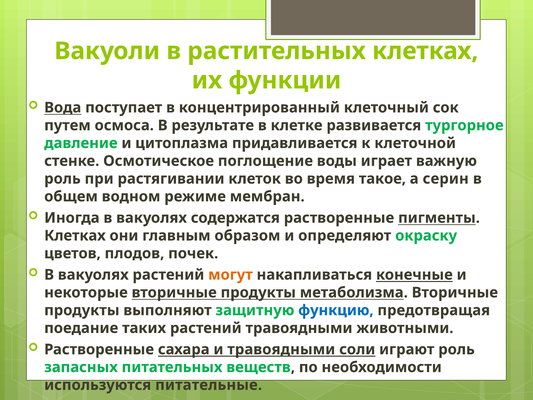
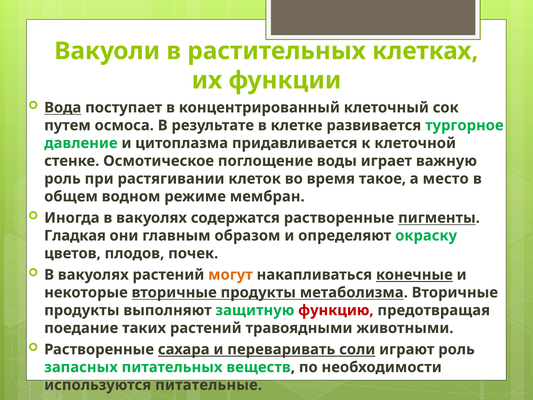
серин: серин -> место (446, 179)
Клетках: Клетках -> Гладкая (75, 235)
функцию colour: blue -> red (336, 310)
и травоядными: травоядными -> переваривать (281, 349)
